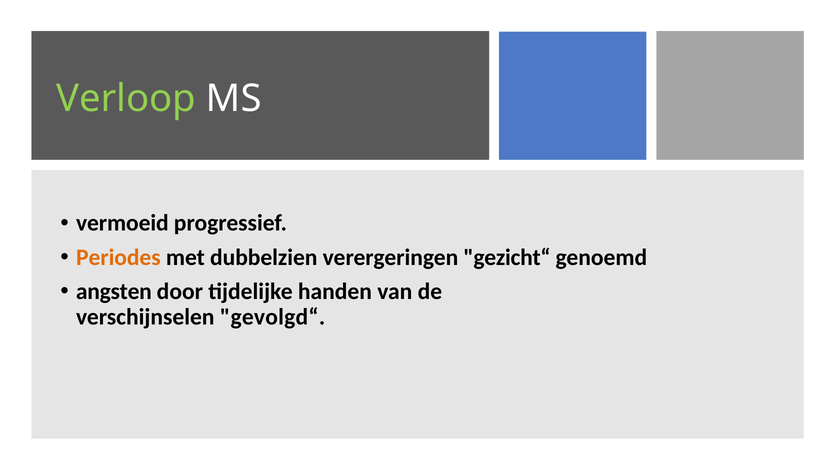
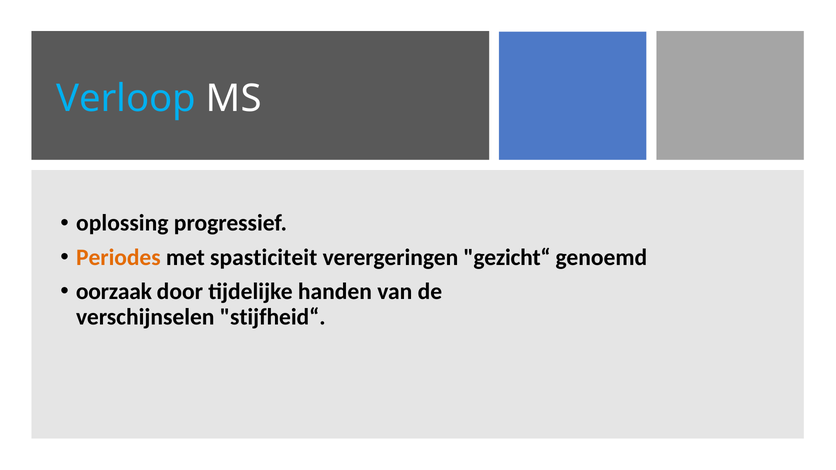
Verloop colour: light green -> light blue (126, 99)
vermoeid: vermoeid -> oplossing (122, 223)
dubbelzien: dubbelzien -> spasticiteit (264, 257)
angsten: angsten -> oorzaak (114, 292)
gevolgd“: gevolgd“ -> stijfheid“ (273, 317)
